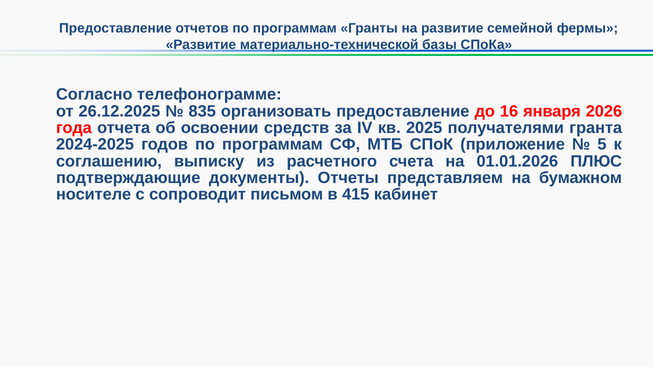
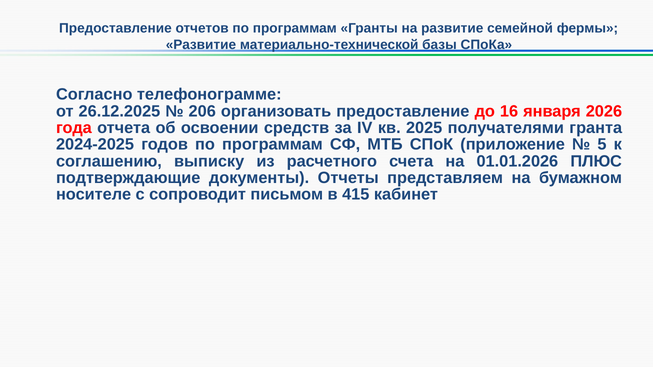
835: 835 -> 206 (202, 111)
